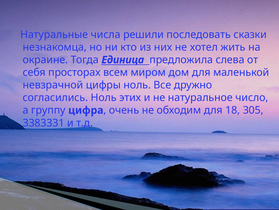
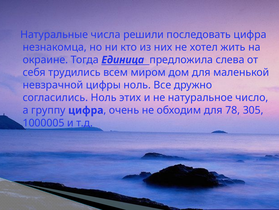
последовать сказки: сказки -> цифра (250, 35)
просторах: просторах -> трудились (74, 72)
18: 18 -> 78 (233, 110)
3383331: 3383331 -> 1000005 (44, 123)
